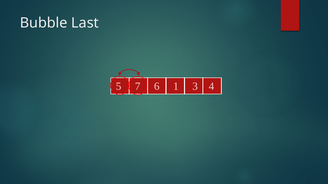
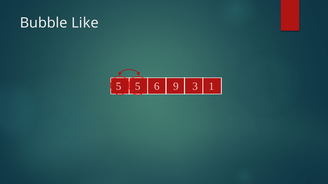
Last: Last -> Like (85, 23)
5 7: 7 -> 5 (138, 86)
1: 1 -> 9 (176, 86)
4: 4 -> 1 (211, 86)
